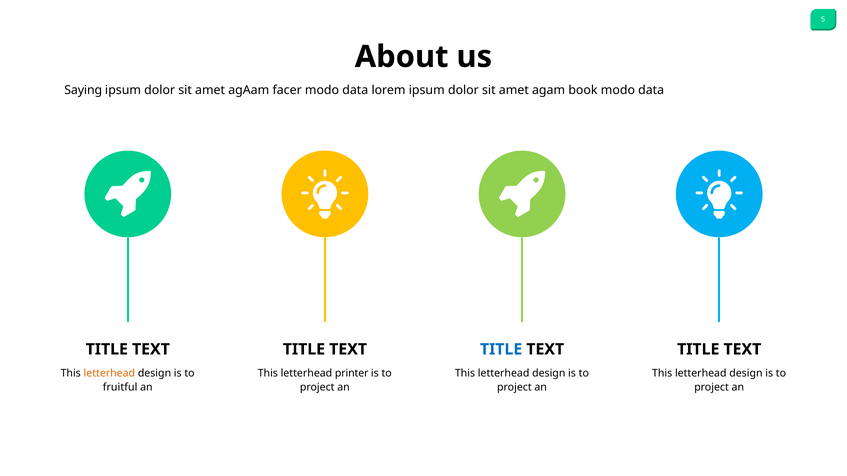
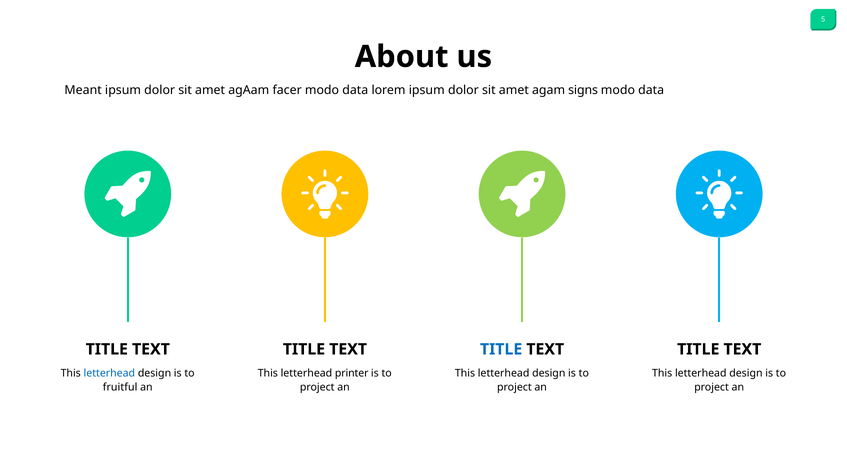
Saying: Saying -> Meant (83, 90)
book: book -> signs (583, 90)
letterhead colour: orange -> blue (109, 374)
